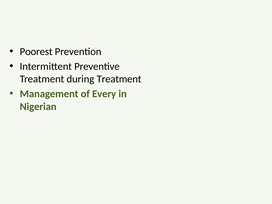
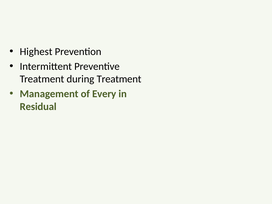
Poorest: Poorest -> Highest (36, 52)
Nigerian: Nigerian -> Residual (38, 107)
